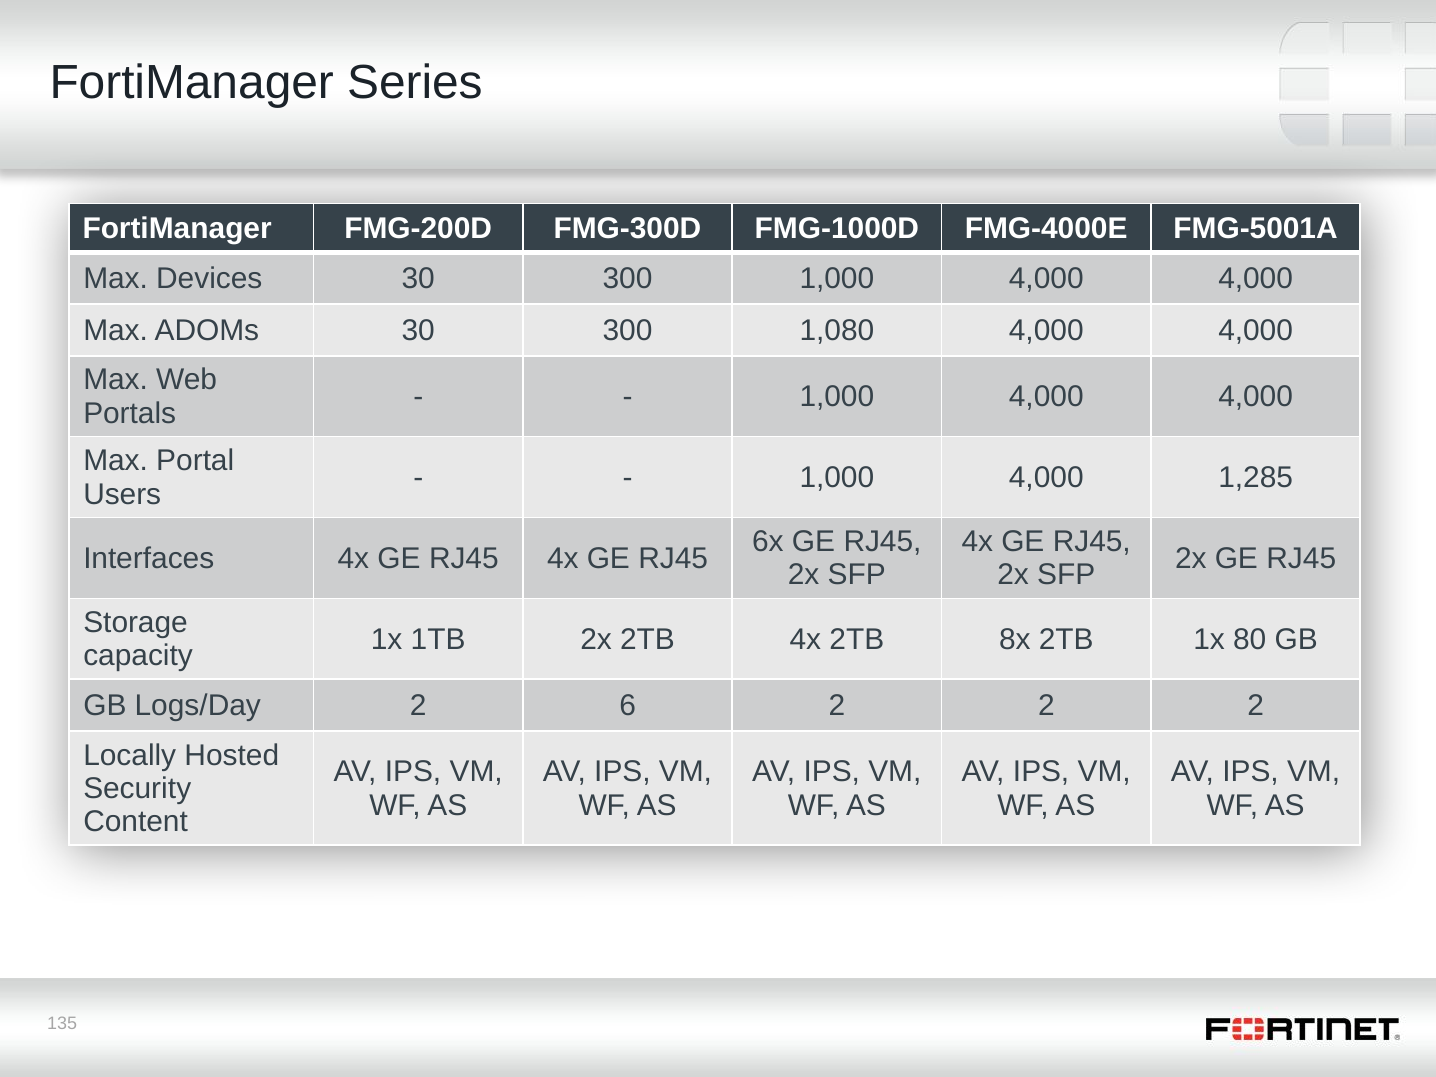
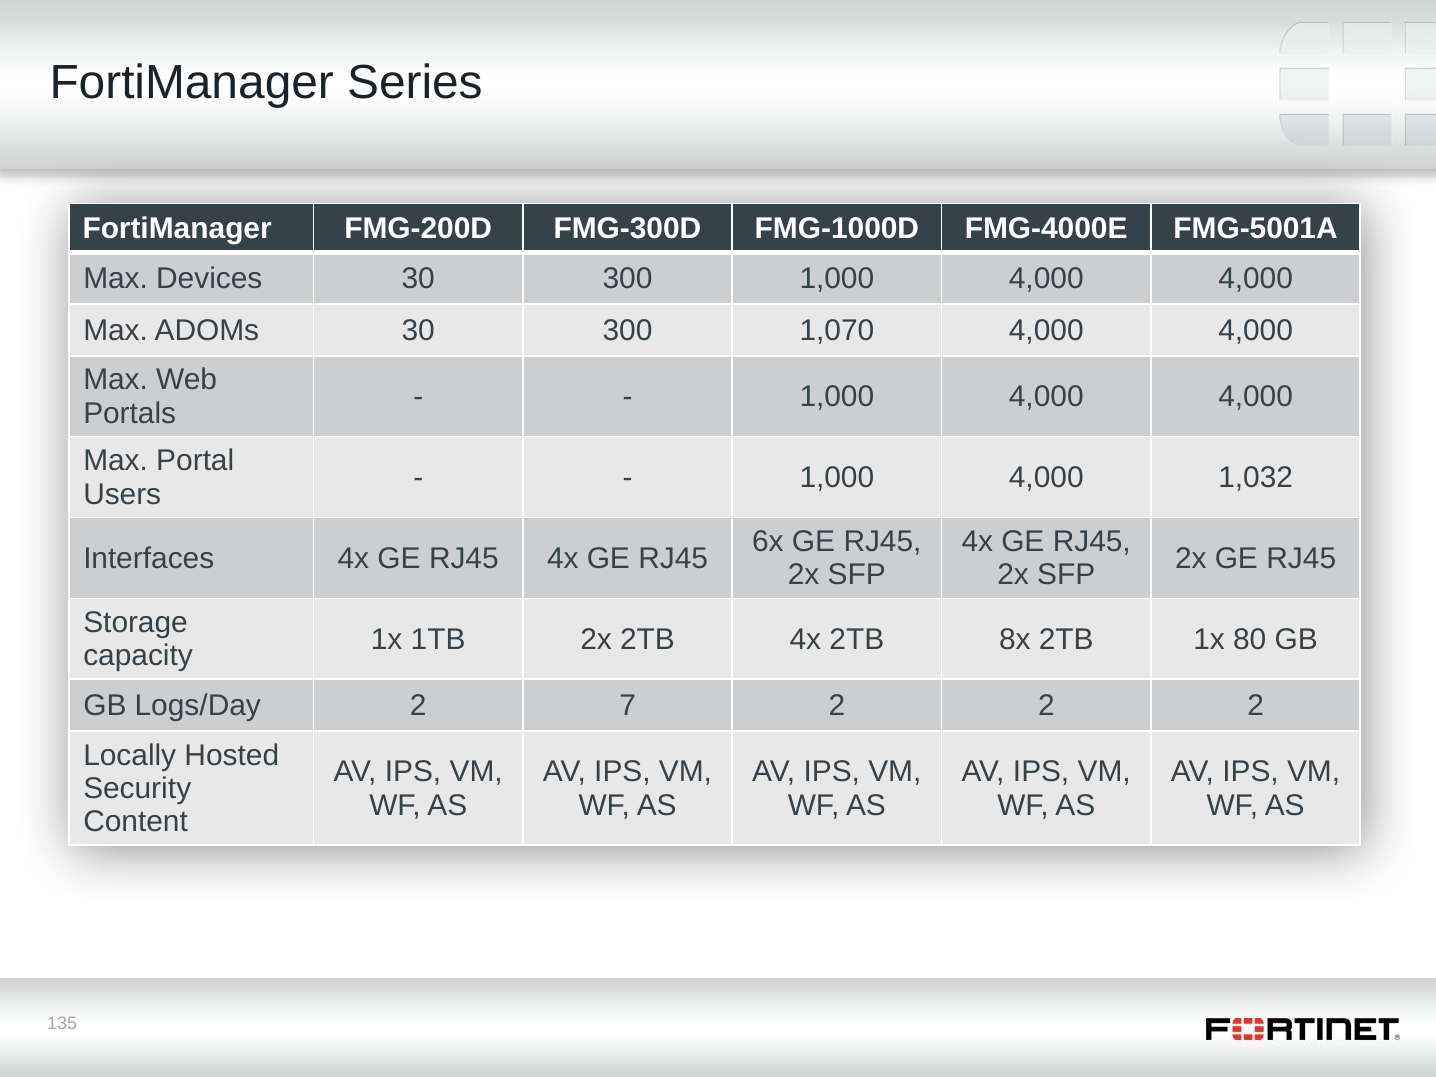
1,080: 1,080 -> 1,070 (837, 330)
1,285: 1,285 -> 1,032 (1256, 478)
6: 6 -> 7 (628, 706)
